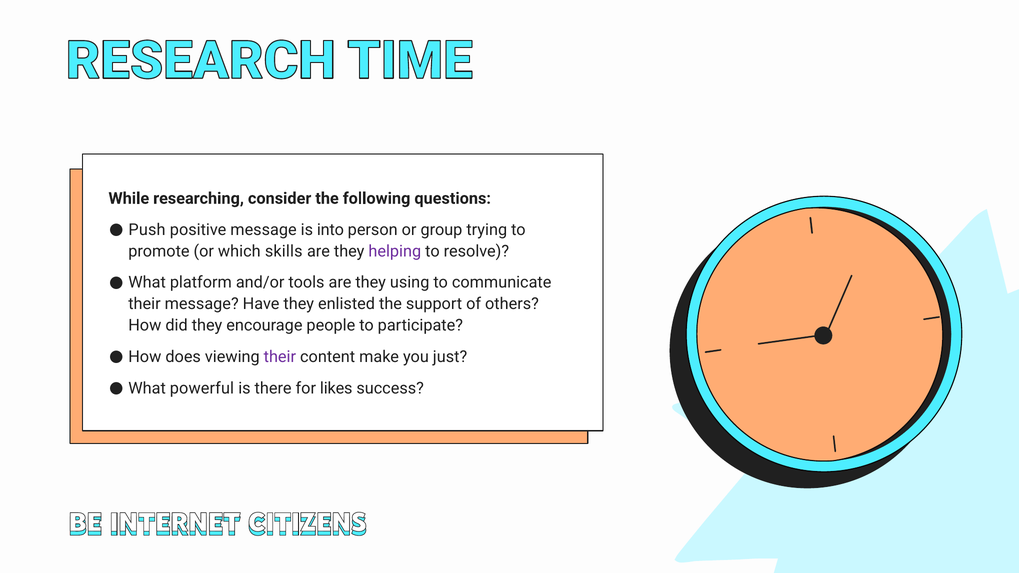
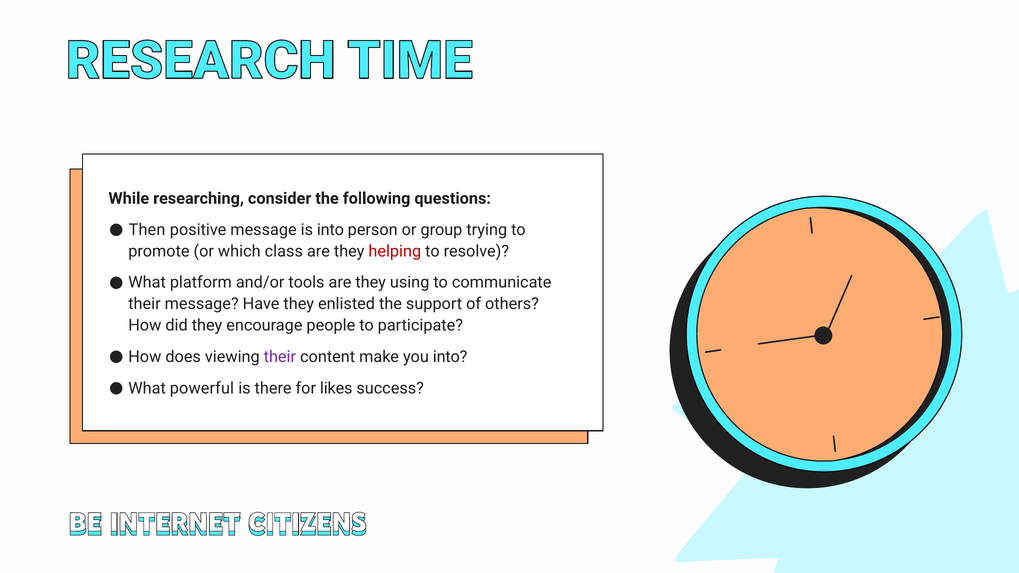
Push: Push -> Then (147, 230)
skills: skills -> class (284, 251)
helping colour: purple -> red (395, 251)
you just: just -> into (450, 357)
